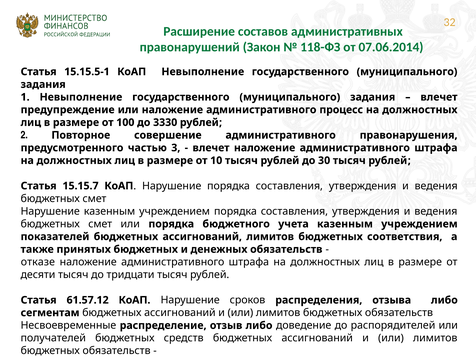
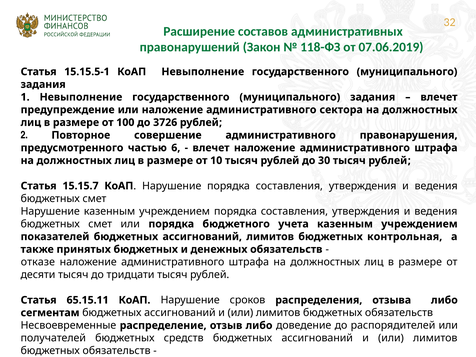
07.06.2014: 07.06.2014 -> 07.06.2019 (391, 47)
процесс: процесс -> сектора (341, 110)
3330: 3330 -> 3726 (165, 122)
3: 3 -> 6 (176, 148)
соответствия: соответствия -> контрольная (405, 237)
61.57.12: 61.57.12 -> 65.15.11 (88, 300)
